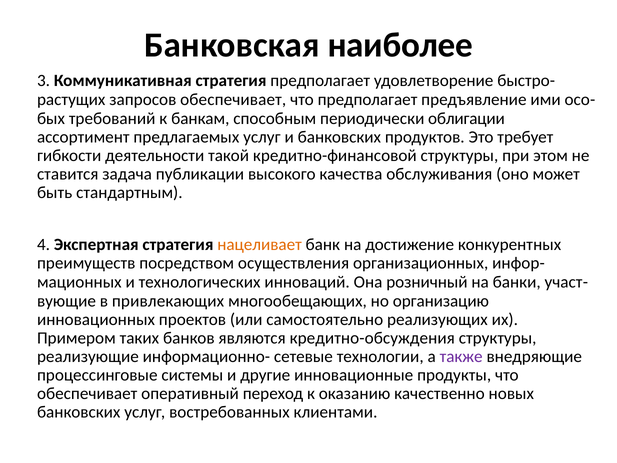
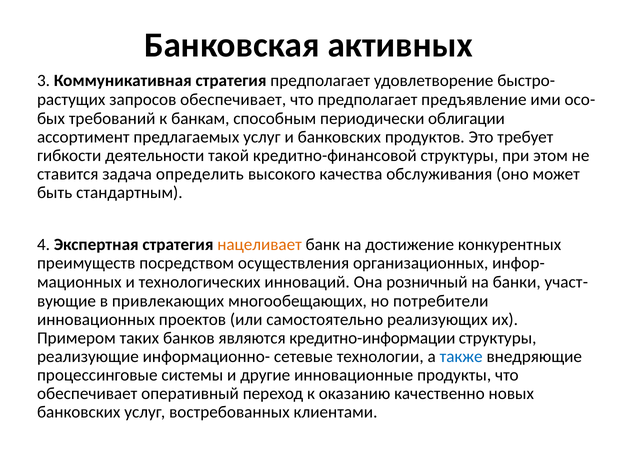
наиболее: наиболее -> активных (400, 45)
публикации: публикации -> определить (200, 174)
организацию: организацию -> потребители (441, 301)
кредитно-обсуждения: кредитно-обсуждения -> кредитно-информации (372, 338)
также colour: purple -> blue (461, 356)
